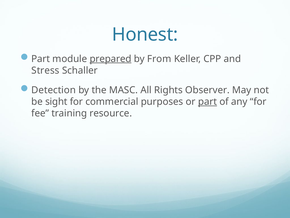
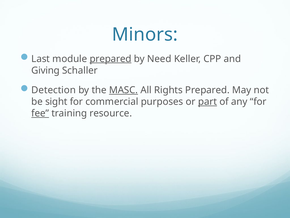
Honest: Honest -> Minors (145, 35)
Part: Part -> Last (41, 59)
From: From -> Need (159, 59)
Stress: Stress -> Giving (45, 70)
MASC underline: none -> present (124, 90)
Rights Observer: Observer -> Prepared (207, 90)
fee underline: none -> present (40, 113)
